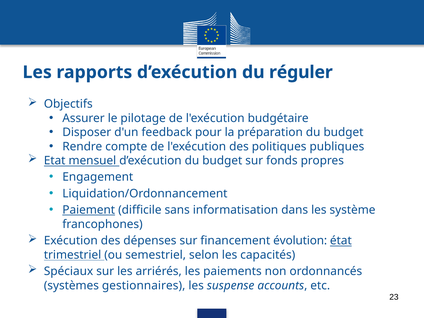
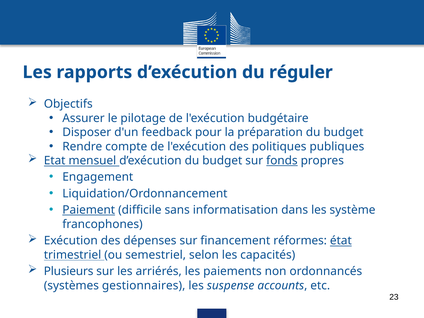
fonds underline: none -> present (282, 161)
évolution: évolution -> réformes (300, 241)
Spéciaux: Spéciaux -> Plusieurs (69, 271)
